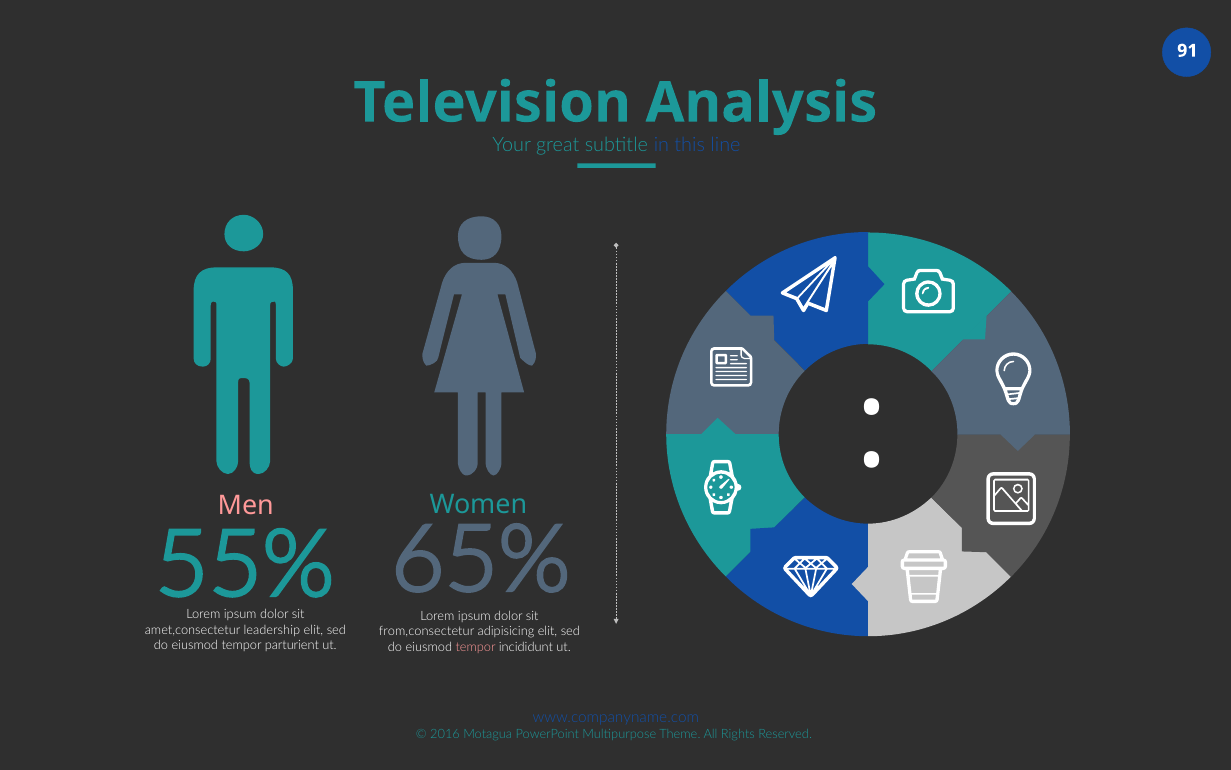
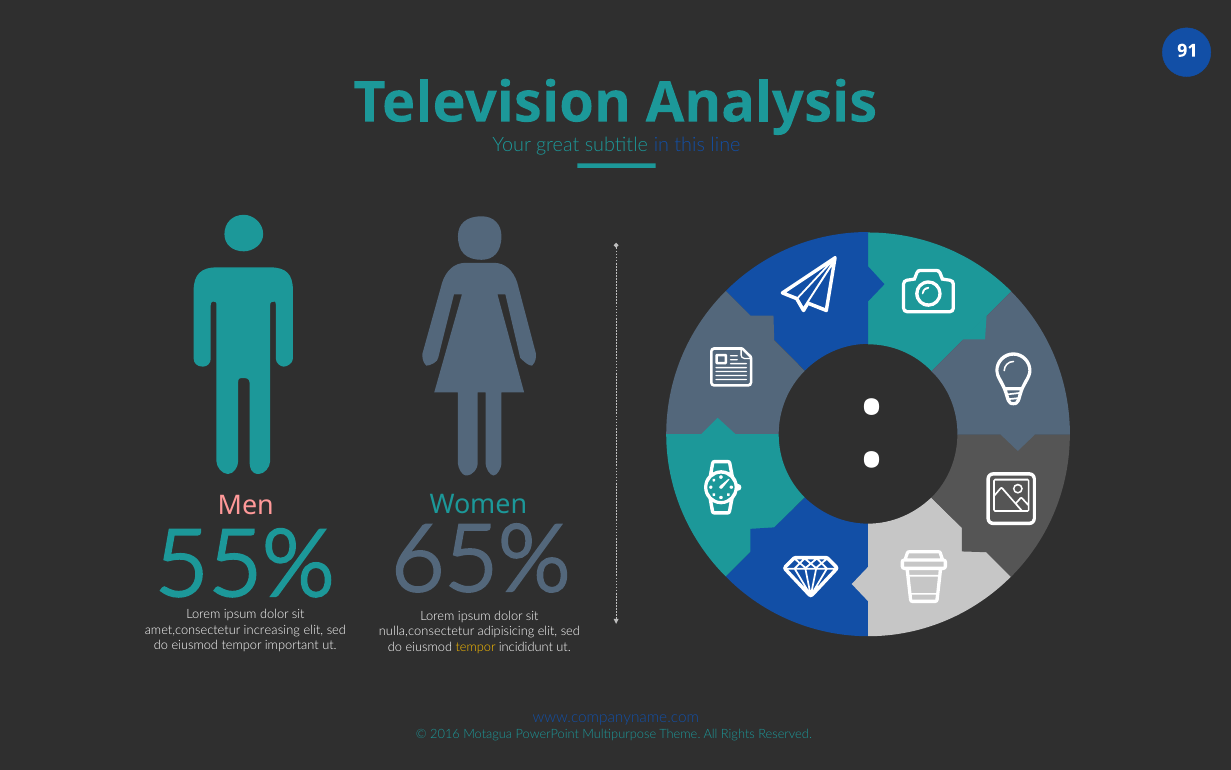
leadership: leadership -> increasing (272, 630)
from,consectetur: from,consectetur -> nulla,consectetur (427, 631)
parturient: parturient -> important (292, 645)
tempor colour: pink -> yellow (476, 647)
